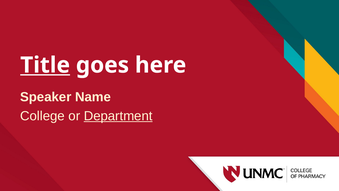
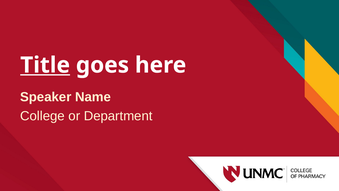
Department underline: present -> none (118, 116)
